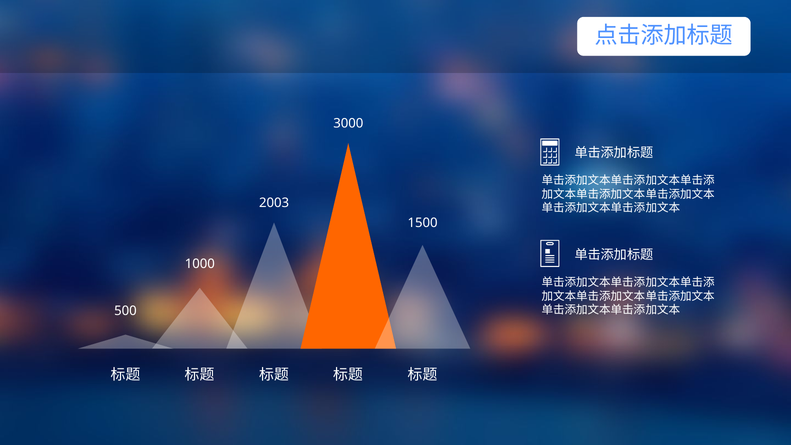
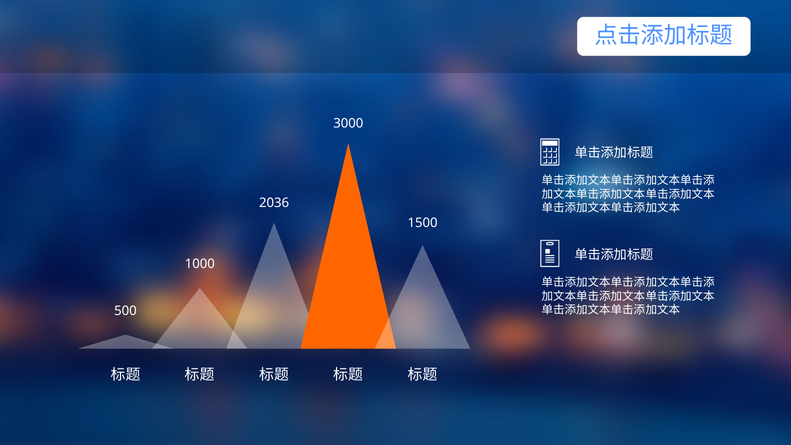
2003: 2003 -> 2036 (274, 203)
